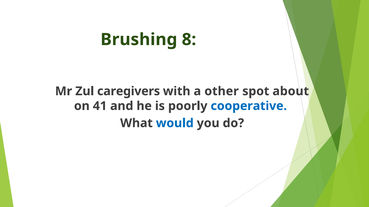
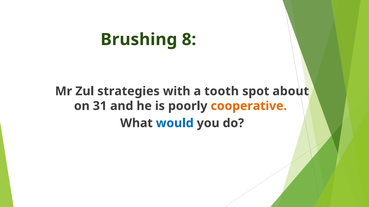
caregivers: caregivers -> strategies (128, 91)
other: other -> tooth (222, 91)
41: 41 -> 31 (100, 106)
cooperative colour: blue -> orange (249, 106)
